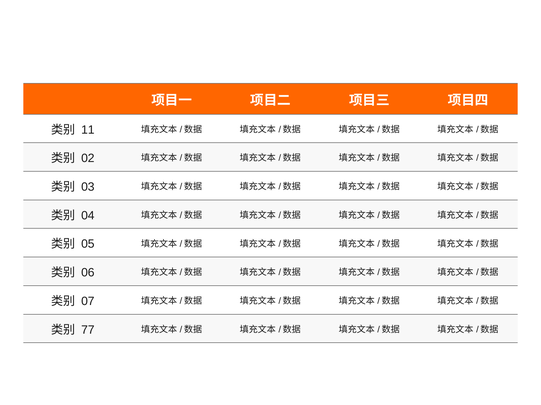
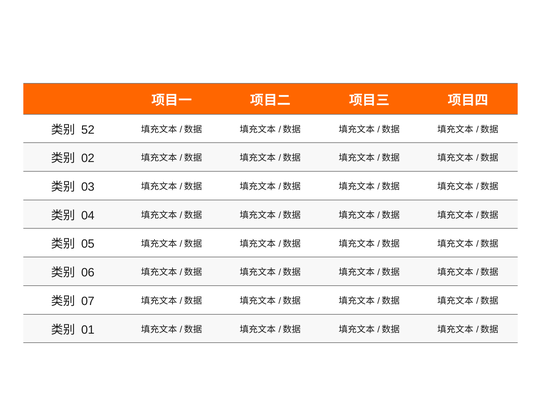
11: 11 -> 52 (88, 130)
77: 77 -> 01 (88, 330)
